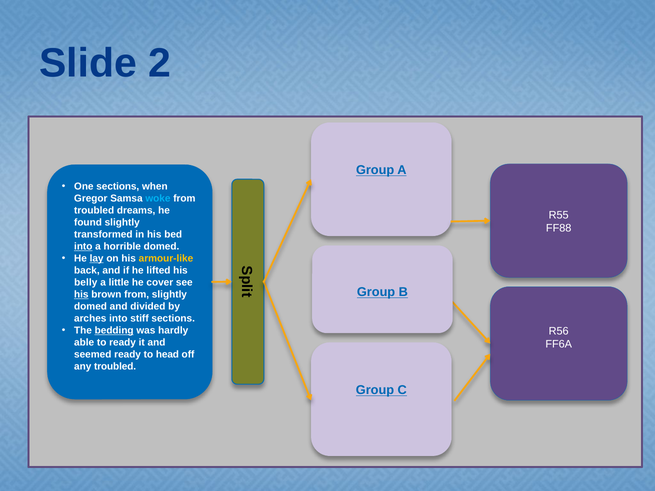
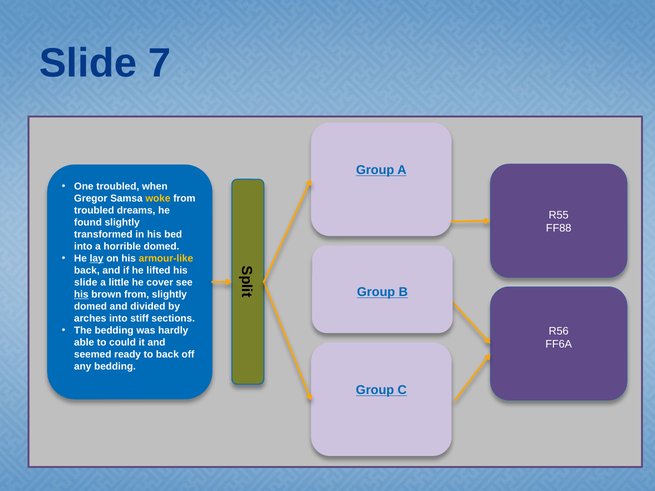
2: 2 -> 7 (160, 63)
One sections: sections -> troubled (118, 187)
woke colour: light blue -> yellow (158, 199)
into underline: present -> none (83, 247)
belly: belly -> slide (86, 283)
bedding underline: present -> none (114, 331)
to ready: ready -> could (123, 343)
to head: head -> back (167, 355)
any troubled: troubled -> bedding (115, 367)
